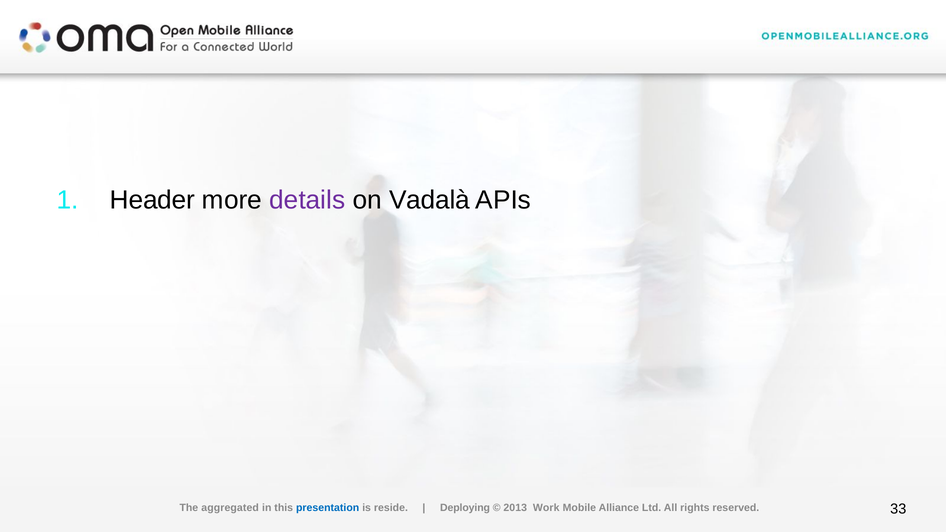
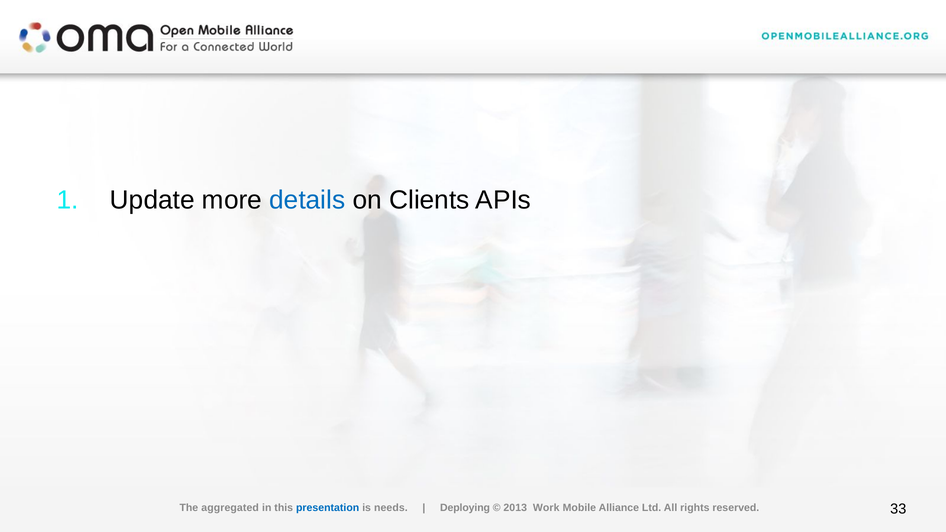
Header: Header -> Update (152, 200)
details colour: purple -> blue (307, 200)
Vadalà: Vadalà -> Clients (429, 200)
reside: reside -> needs (391, 508)
